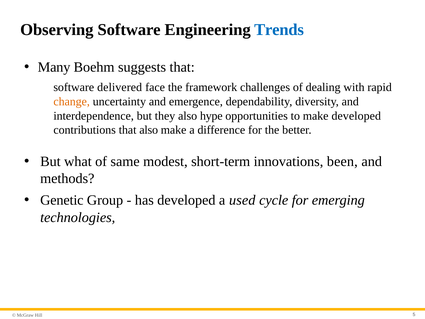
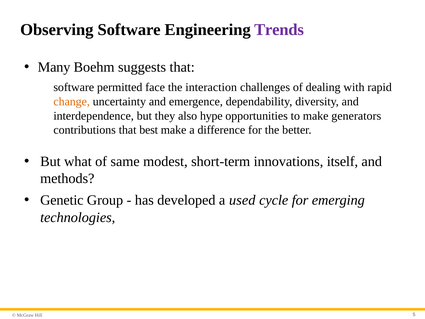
Trends colour: blue -> purple (279, 30)
delivered: delivered -> permitted (120, 87)
framework: framework -> interaction (211, 87)
make developed: developed -> generators (356, 116)
that also: also -> best (149, 130)
been: been -> itself (342, 161)
